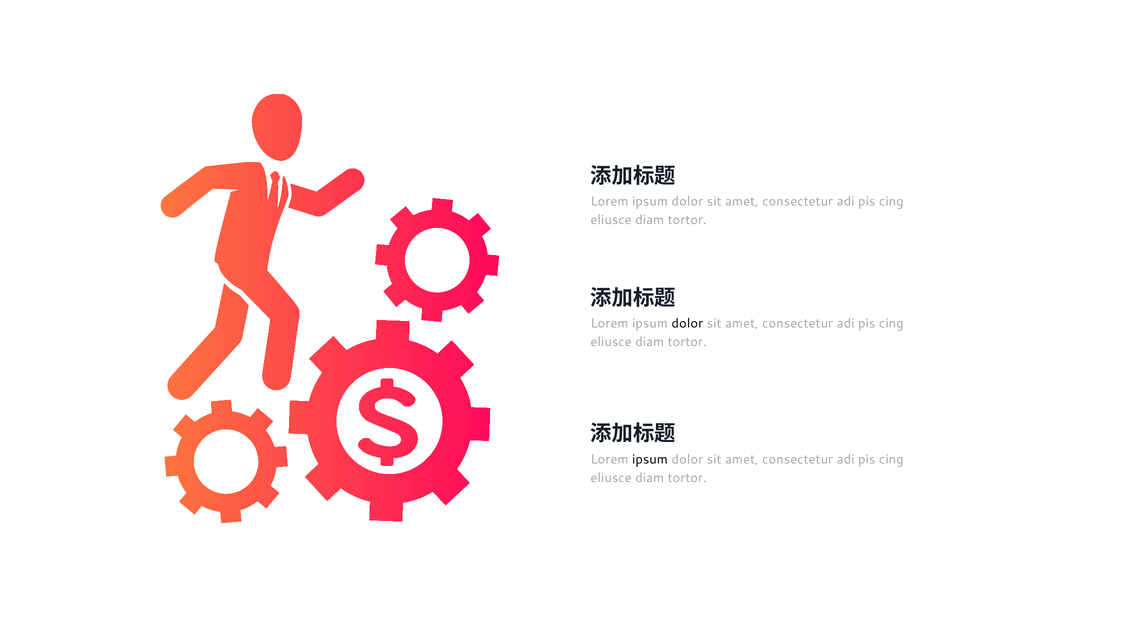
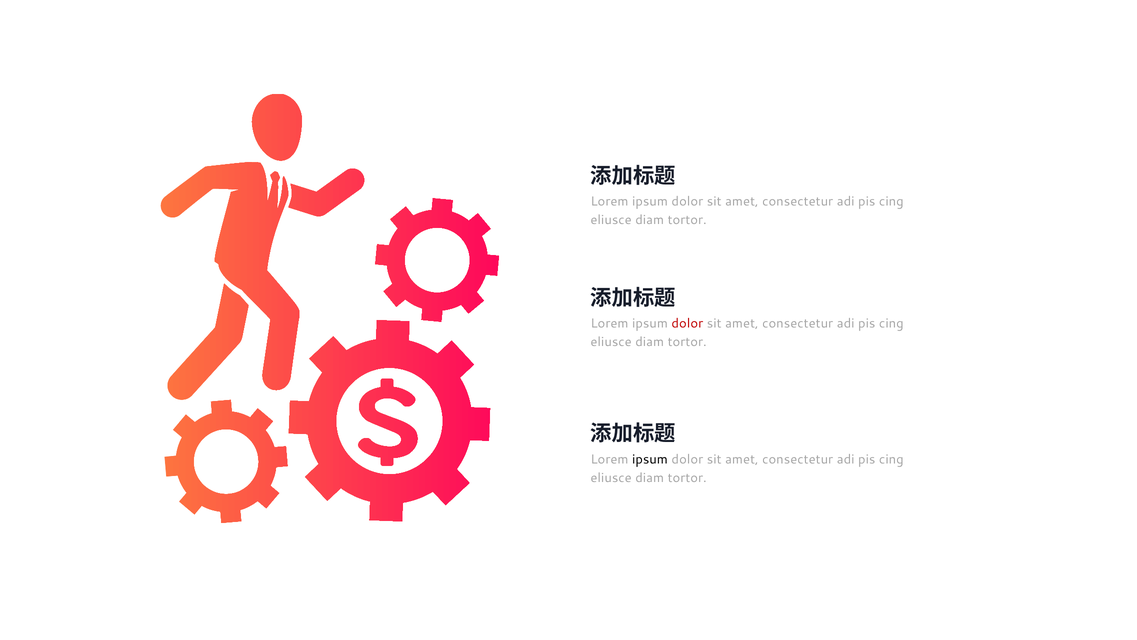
dolor colour: black -> red (687, 323)
